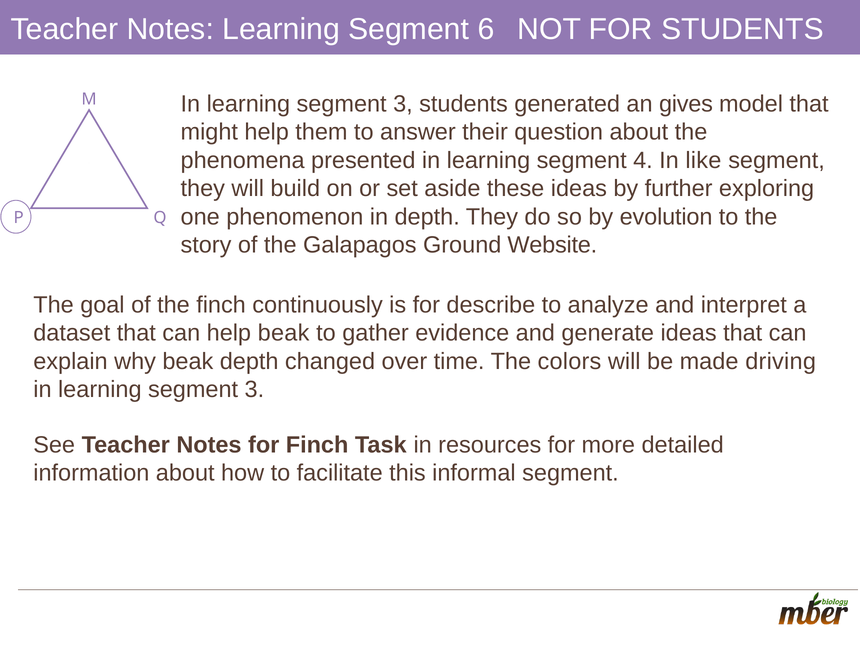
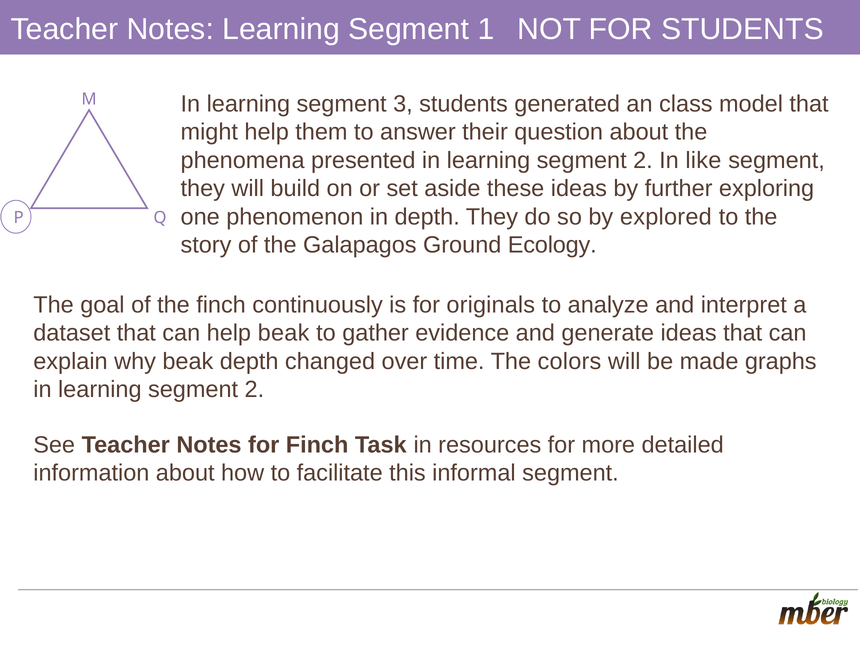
6: 6 -> 1 (486, 29)
gives: gives -> class (686, 104)
4: 4 -> 2 (643, 160)
evolution: evolution -> explored (666, 217)
Website: Website -> Ecology (552, 245)
describe: describe -> originals (491, 305)
driving: driving -> graphs (781, 361)
3: 3 -> 2 (254, 390)
